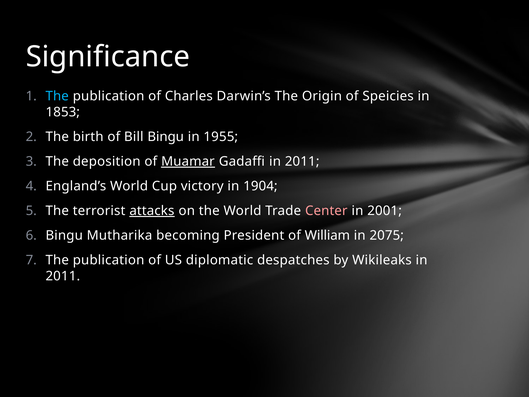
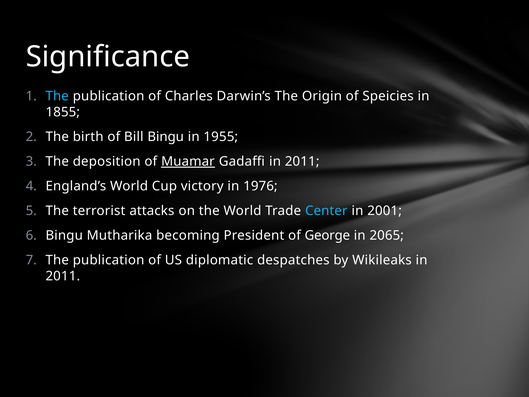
1853: 1853 -> 1855 (63, 112)
1904: 1904 -> 1976 (260, 186)
attacks underline: present -> none (152, 211)
Center colour: pink -> light blue (326, 211)
William: William -> George (327, 235)
2075: 2075 -> 2065 (387, 235)
